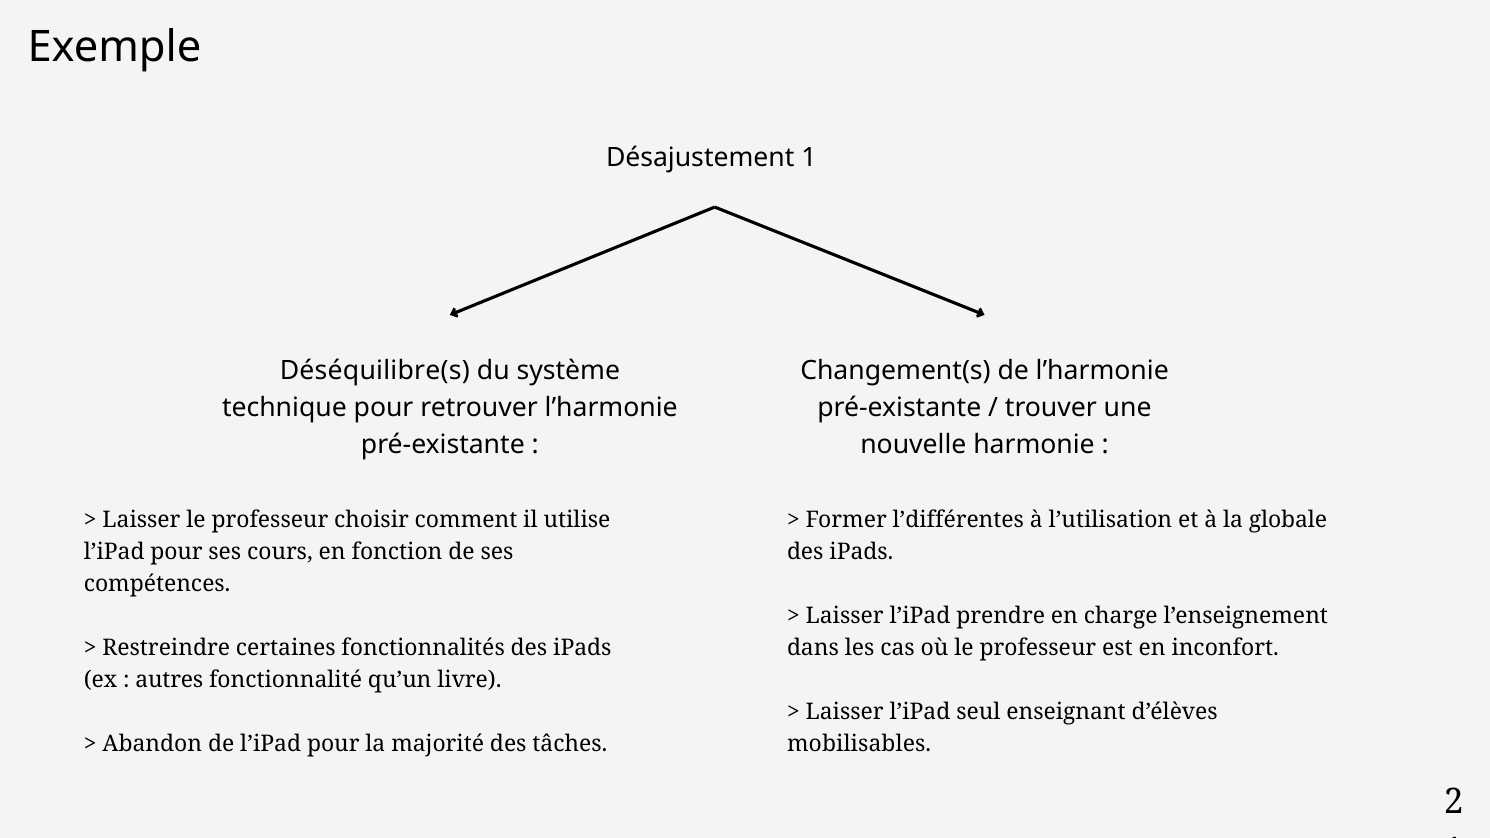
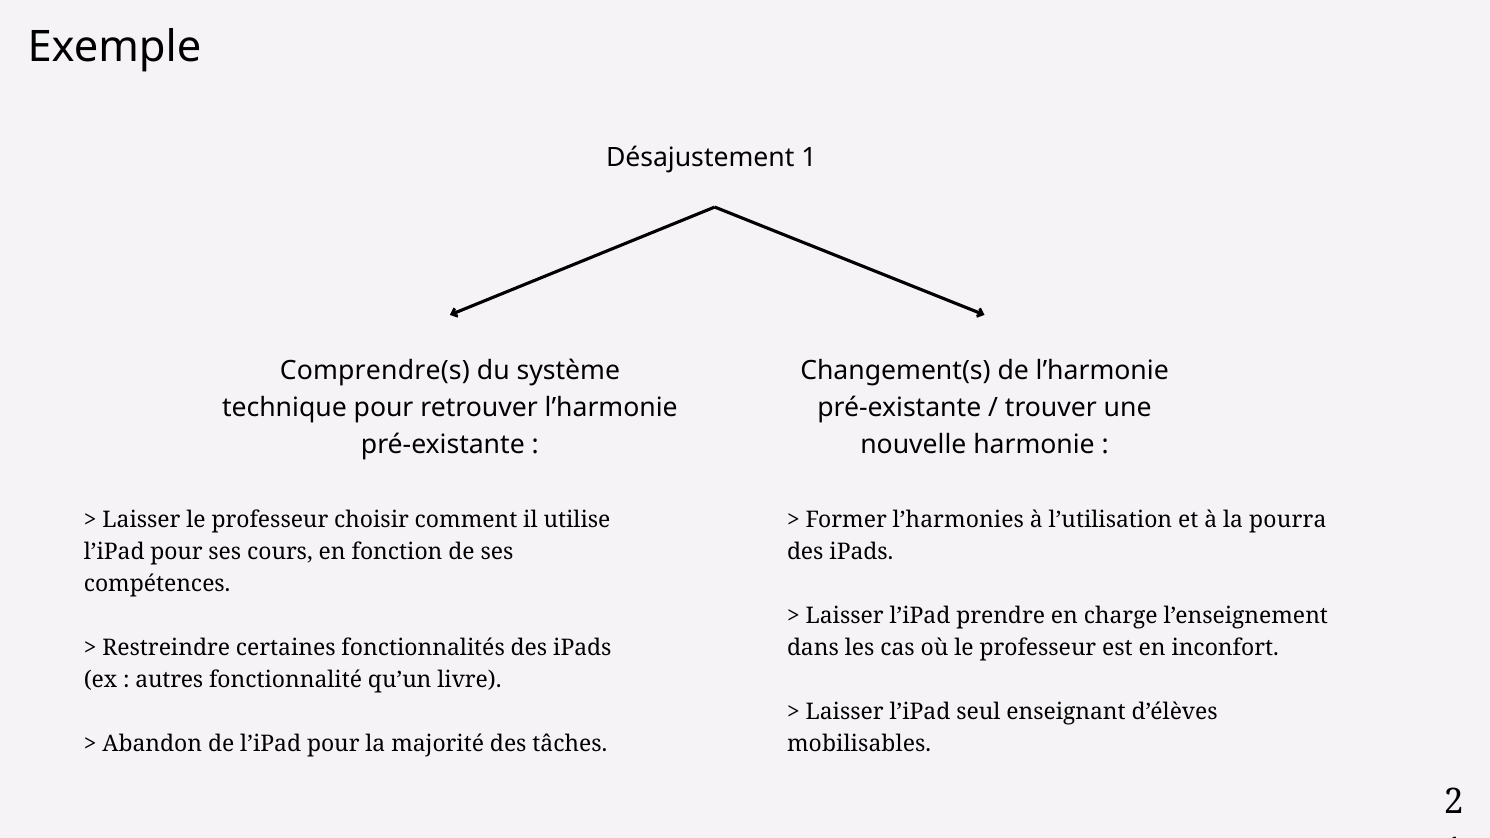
Déséquilibre(s: Déséquilibre(s -> Comprendre(s (375, 371)
l’différentes: l’différentes -> l’harmonies (958, 520)
globale: globale -> pourra (1288, 520)
